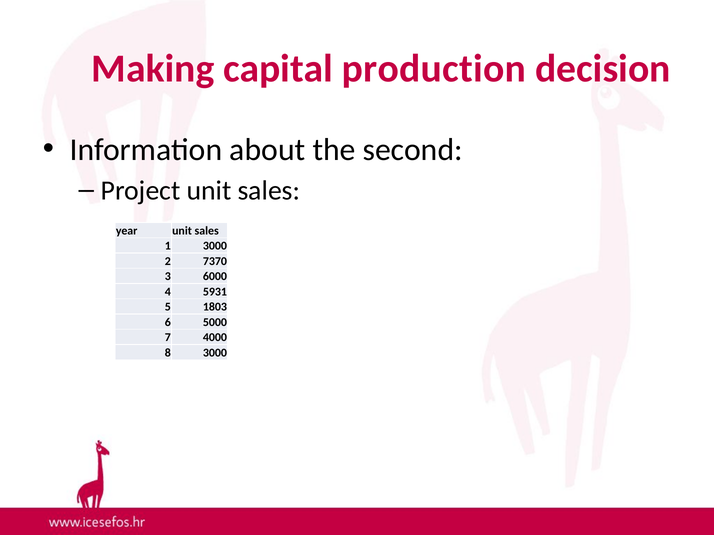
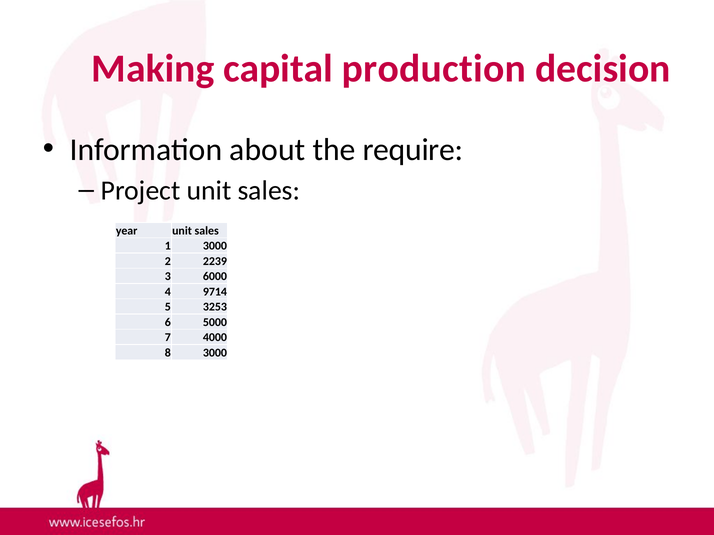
second: second -> require (413, 150)
7370: 7370 -> 2239 (215, 261)
5931: 5931 -> 9714 (215, 292)
1803: 1803 -> 3253 (215, 307)
